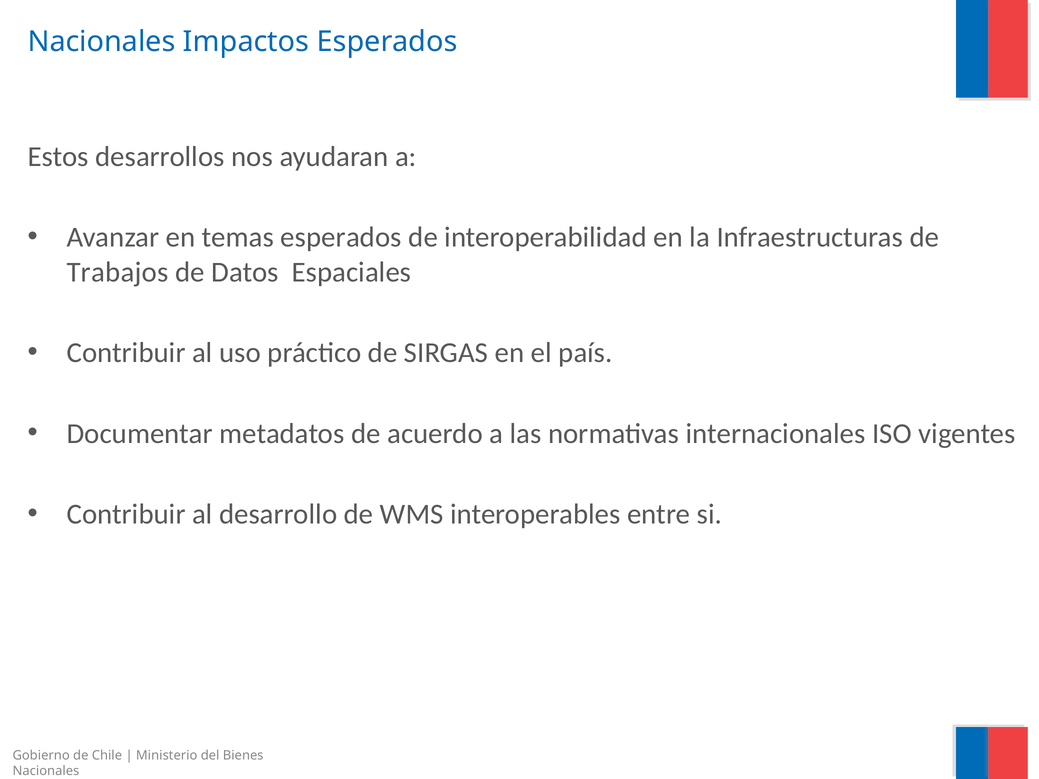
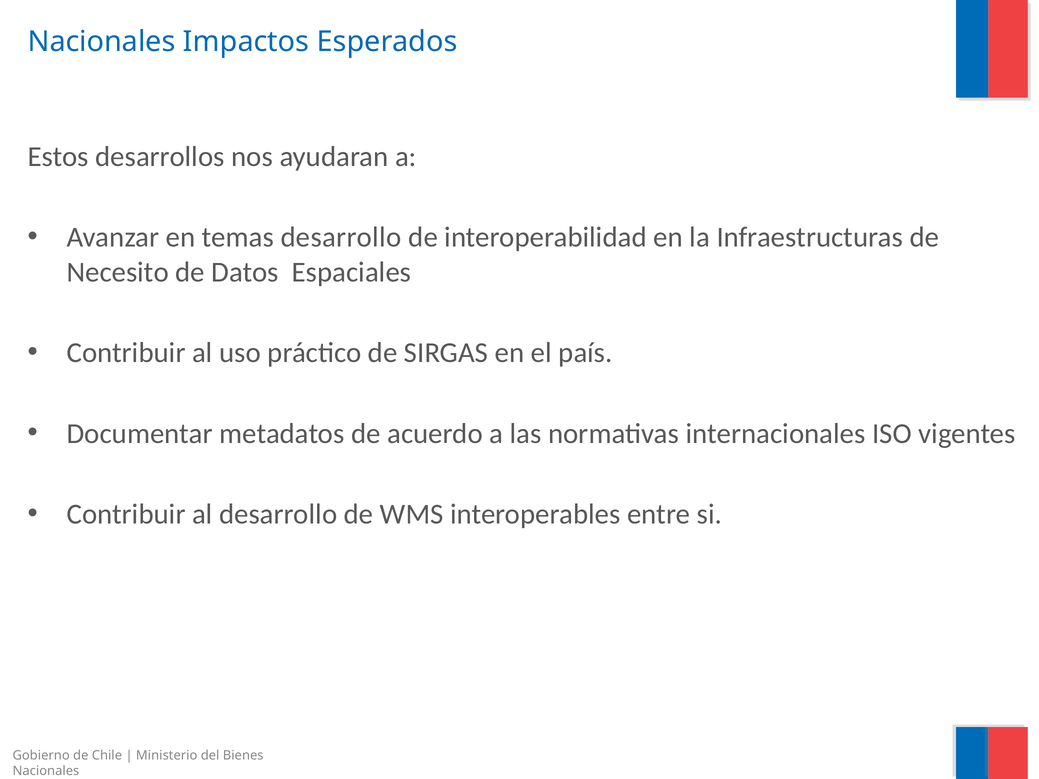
temas esperados: esperados -> desarrollo (341, 237)
Trabajos: Trabajos -> Necesito (118, 272)
